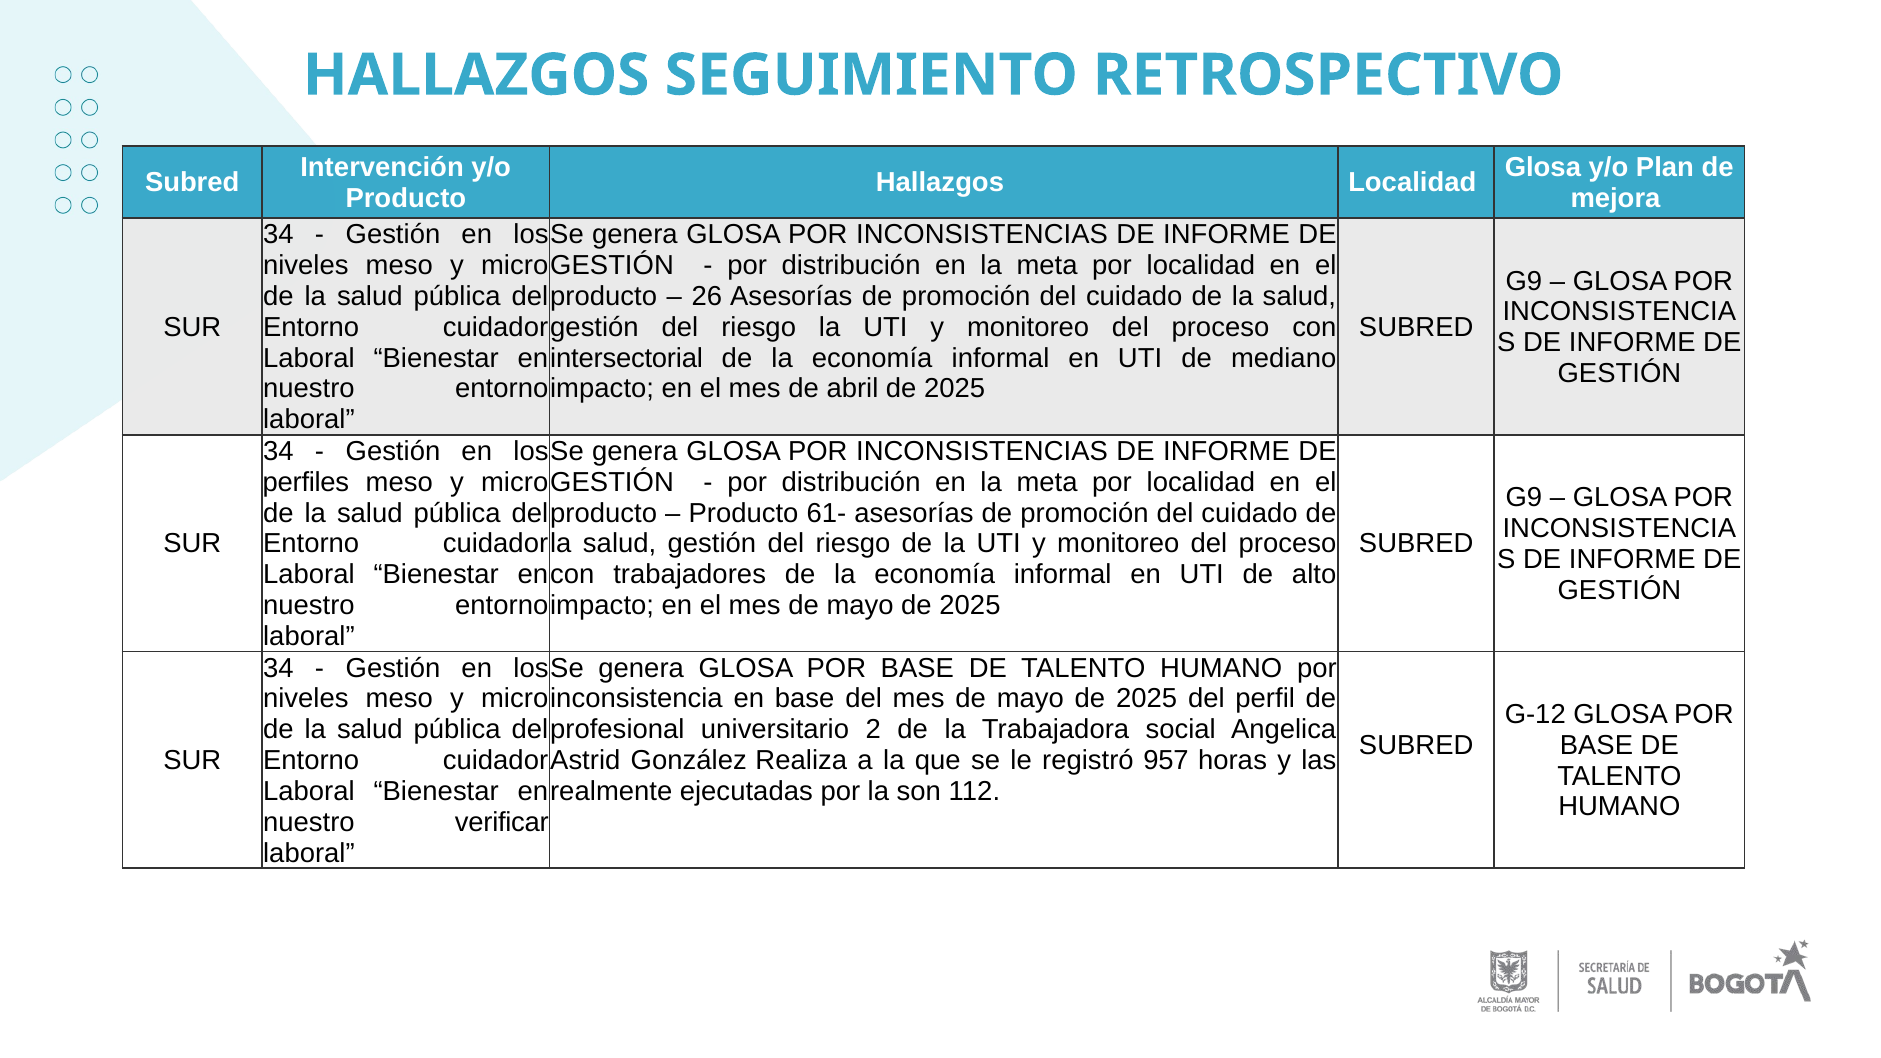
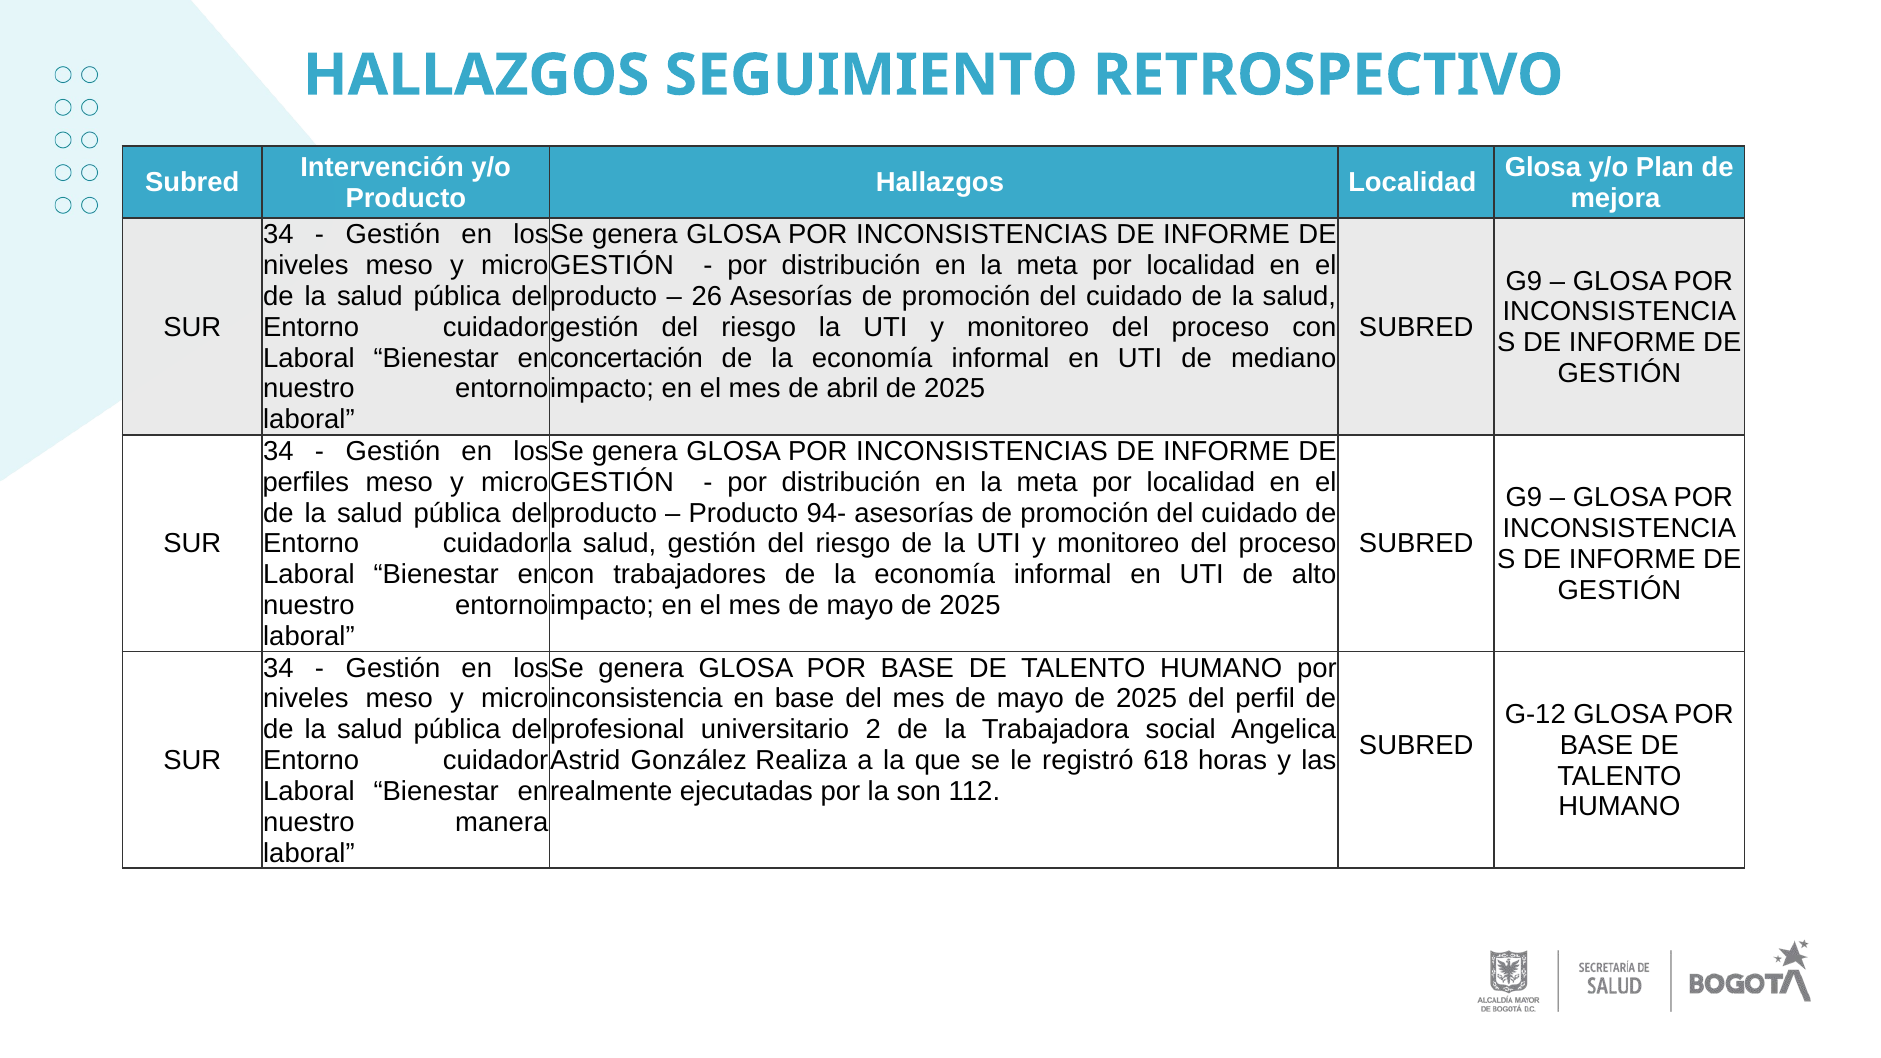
intersectorial: intersectorial -> concertación (627, 358)
61-: 61- -> 94- (827, 513)
957: 957 -> 618 (1166, 761)
verificar: verificar -> manera (502, 822)
